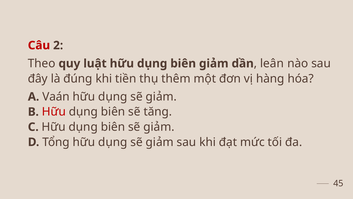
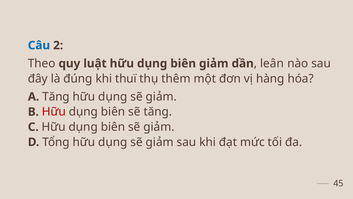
Câu colour: red -> blue (39, 45)
tiền: tiền -> thuï (126, 78)
A Vaán: Vaán -> Tăng (56, 97)
